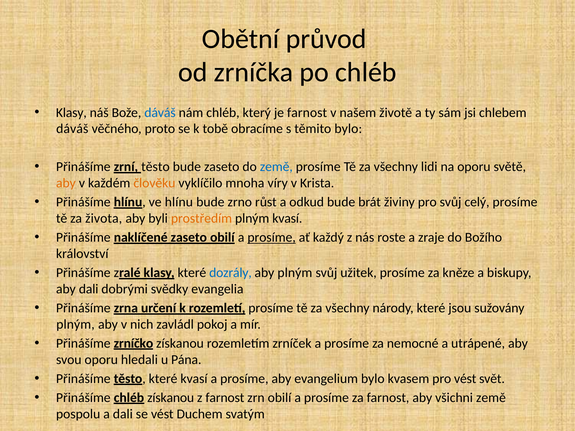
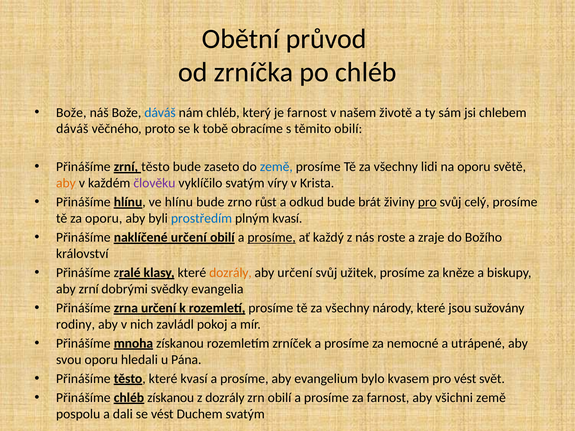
Klasy: Klasy -> Bože (71, 113)
těmito bylo: bylo -> obilí (348, 129)
člověku colour: orange -> purple (154, 183)
vyklíčilo mnoha: mnoha -> svatým (245, 183)
pro underline: none -> present (427, 202)
za života: života -> oporu (104, 219)
prostředím colour: orange -> blue (201, 219)
naklíčené zaseto: zaseto -> určení (189, 238)
dozrály colour: blue -> orange (230, 273)
aby plným: plným -> určení (295, 273)
aby dali: dali -> zrní (89, 289)
plným: plným -> rodiny (76, 324)
zrníčko: zrníčko -> mnoha (133, 344)
z farnost: farnost -> dozrály (225, 398)
